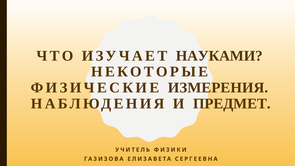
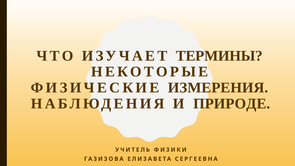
НАУКАМИ: НАУКАМИ -> ТЕРМИНЫ (219, 56)
ПРЕДМЕТ: ПРЕДМЕТ -> ПРИРОДЕ (232, 104)
